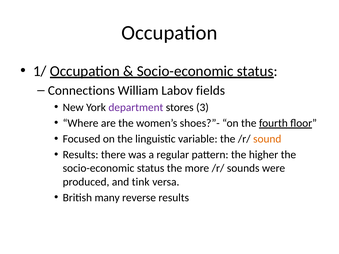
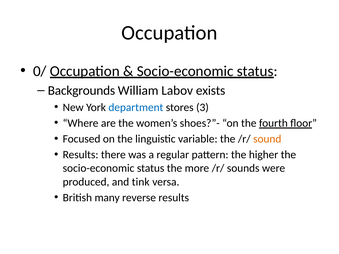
1/: 1/ -> 0/ (40, 71)
Connections: Connections -> Backgrounds (81, 91)
fields: fields -> exists (211, 91)
department colour: purple -> blue (136, 107)
